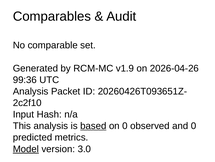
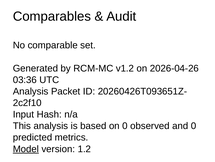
v1.9: v1.9 -> v1.2 (125, 68)
99:36: 99:36 -> 03:36 (25, 79)
based underline: present -> none (93, 125)
3.0: 3.0 -> 1.2 (84, 148)
